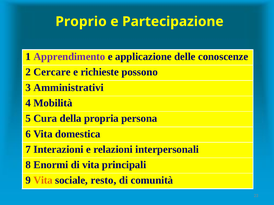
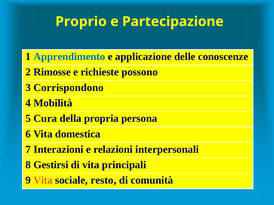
Apprendimento colour: purple -> blue (69, 57)
Cercare: Cercare -> Rimosse (52, 72)
Amministrativi: Amministrativi -> Corrispondono (69, 88)
Enormi: Enormi -> Gestirsi (51, 165)
